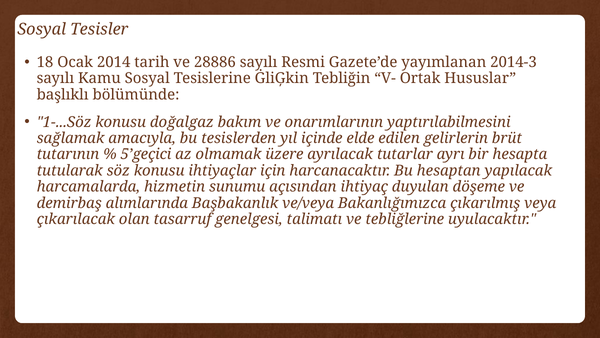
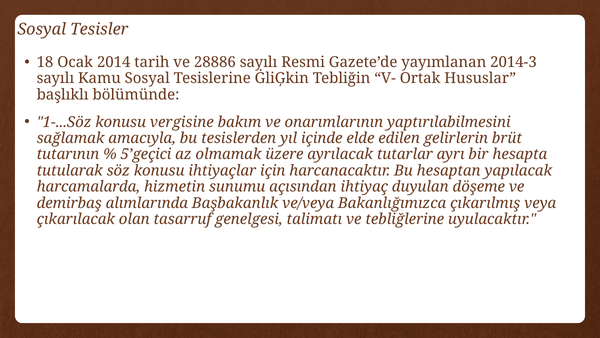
doğalgaz: doğalgaz -> vergisine (182, 122)
